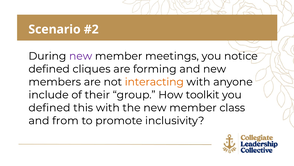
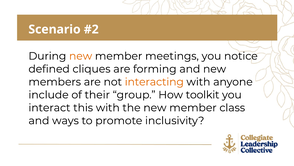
new colour: purple -> orange (81, 56)
defined: defined -> interact (49, 107)
from: from -> ways (65, 120)
